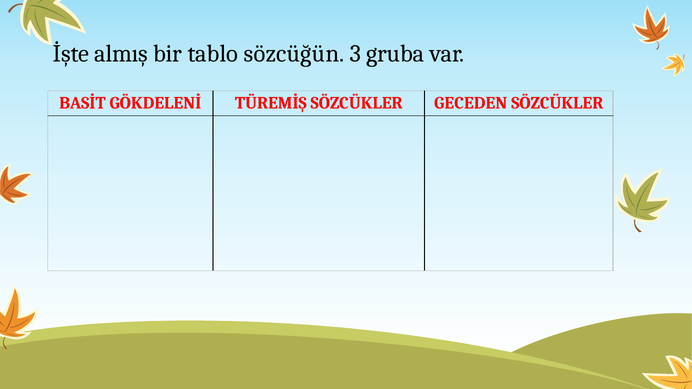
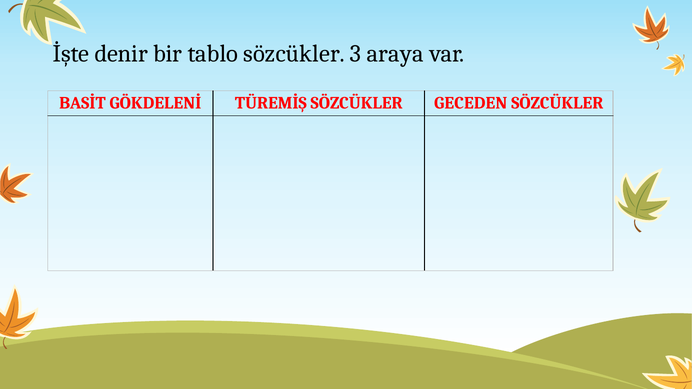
almış: almış -> denir (121, 54)
tablo sözcüğün: sözcüğün -> sözcükler (294, 54)
gruba: gruba -> araya (395, 54)
